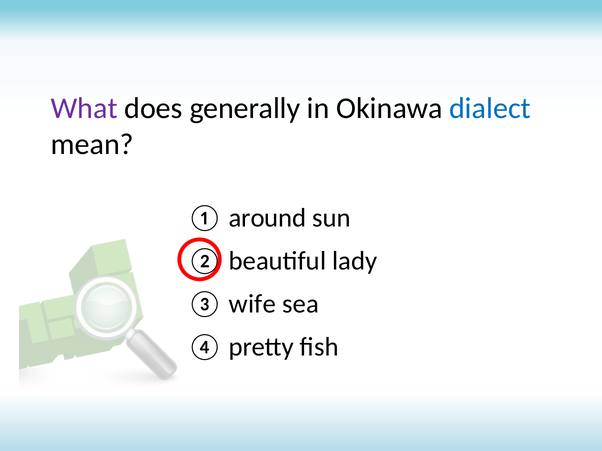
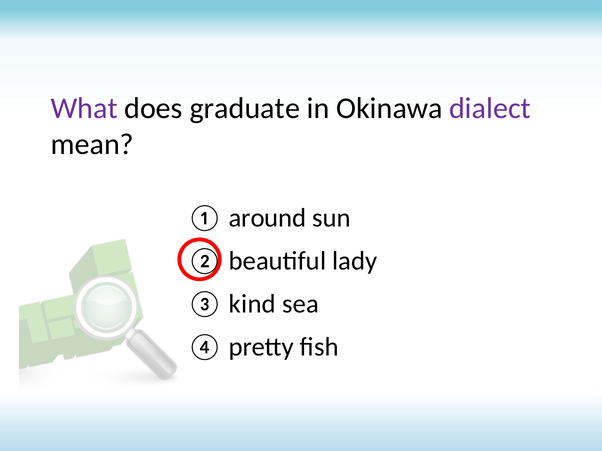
generally: generally -> graduate (245, 109)
dialect colour: blue -> purple (490, 109)
wife: wife -> kind (252, 304)
